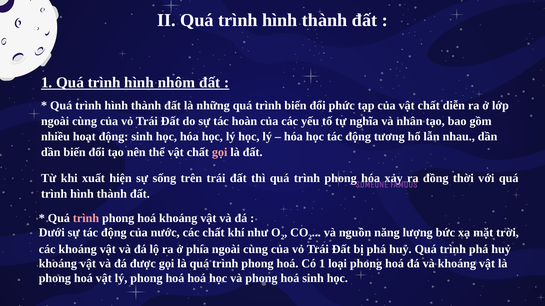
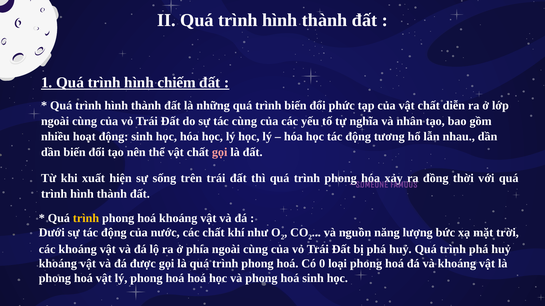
nhôm: nhôm -> chiếm (177, 83)
tác hoàn: hoàn -> cùng (244, 121)
trình colour: pink -> yellow (86, 219)
Có 1: 1 -> 0 (322, 264)
